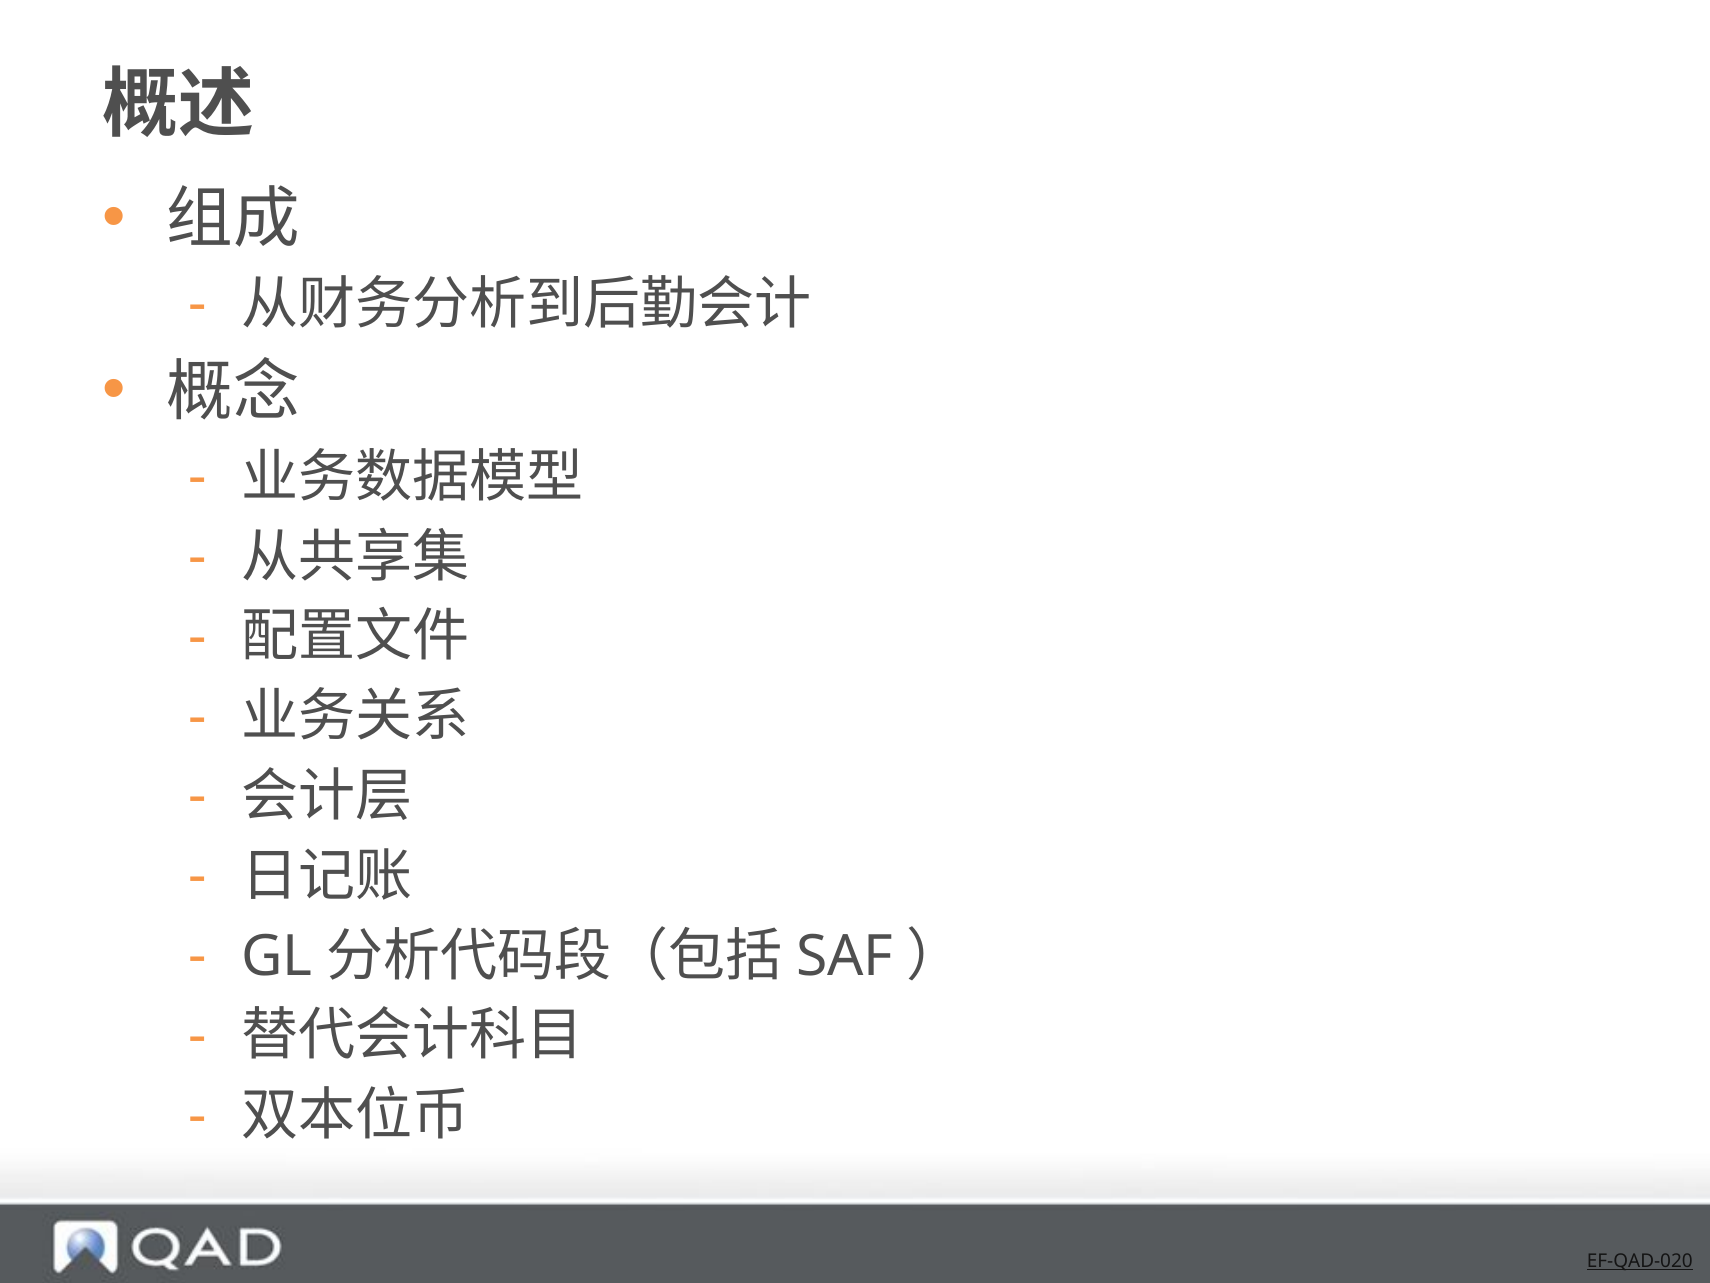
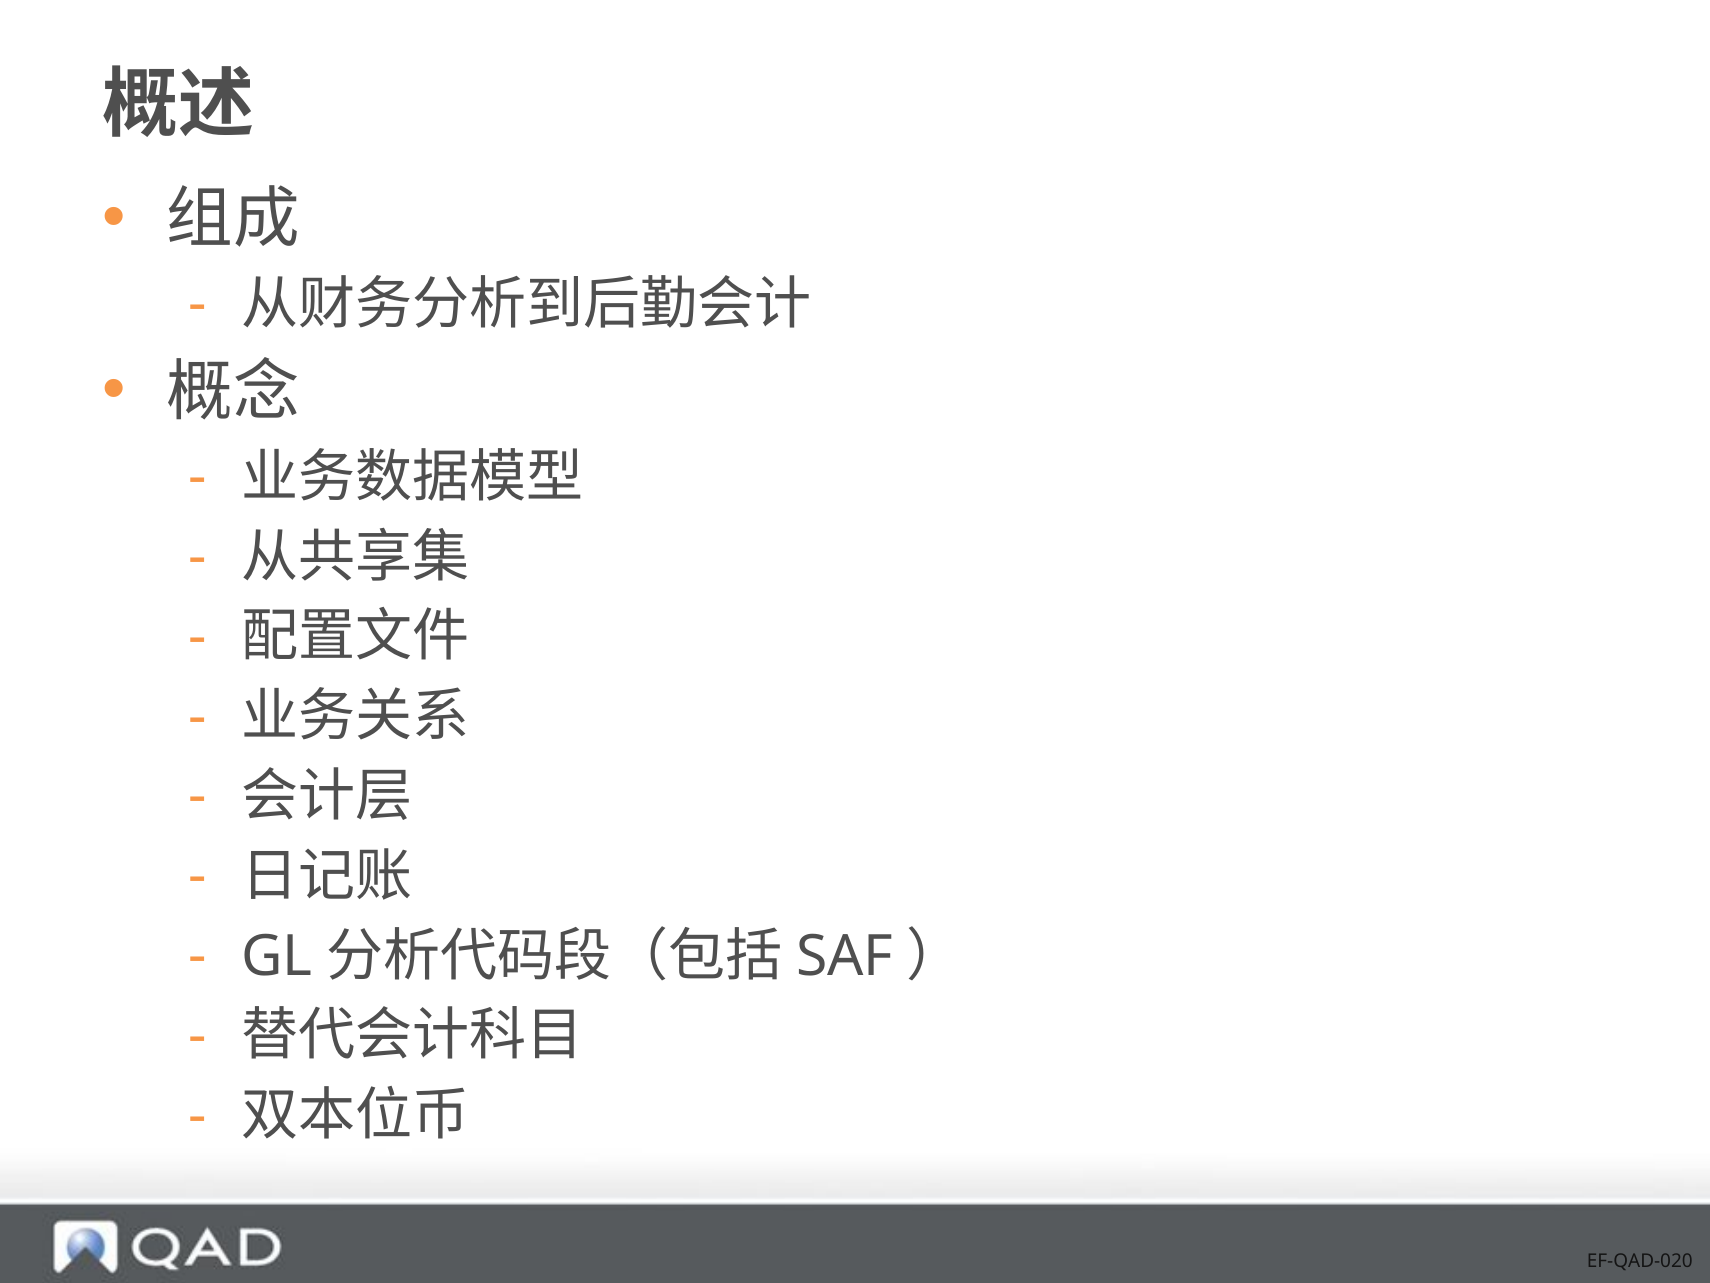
EF-QAD-020 underline: present -> none (1640, 1260)
